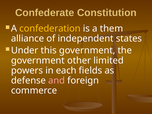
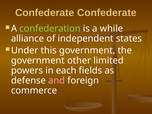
Confederate Constitution: Constitution -> Confederate (107, 13)
confederation colour: yellow -> light green (50, 29)
them: them -> while (111, 29)
